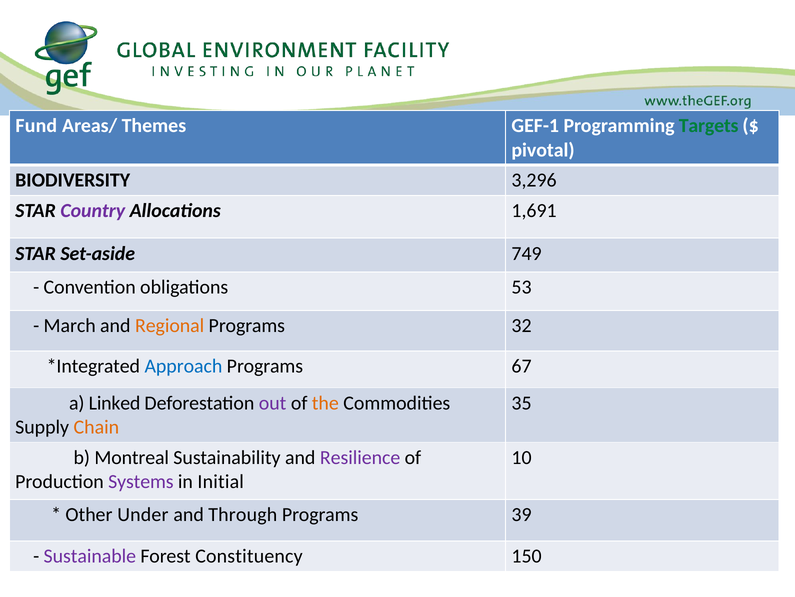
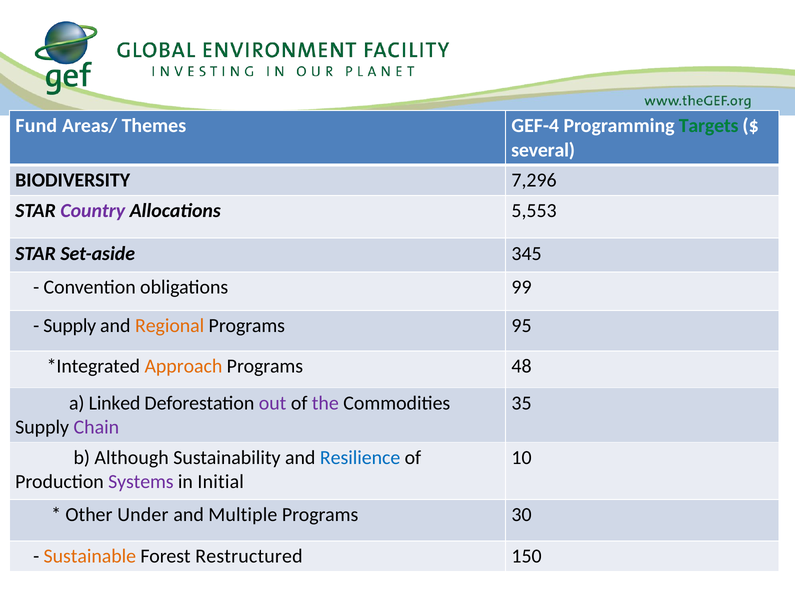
GEF-1: GEF-1 -> GEF-4 (535, 126)
pivotal: pivotal -> several (543, 150)
3,296: 3,296 -> 7,296 (534, 180)
1,691: 1,691 -> 5,553 (534, 211)
749: 749 -> 345 (527, 253)
53: 53 -> 99 (522, 287)
March: March -> Supply (70, 325)
32: 32 -> 95 (522, 325)
Approach colour: blue -> orange (183, 366)
67: 67 -> 48 (522, 366)
the colour: orange -> purple (325, 403)
Chain colour: orange -> purple (96, 427)
Montreal: Montreal -> Although (132, 457)
Resilience colour: purple -> blue (360, 457)
Through: Through -> Multiple (243, 514)
39: 39 -> 30 (522, 514)
Sustainable colour: purple -> orange (90, 556)
Constituency: Constituency -> Restructured (249, 556)
